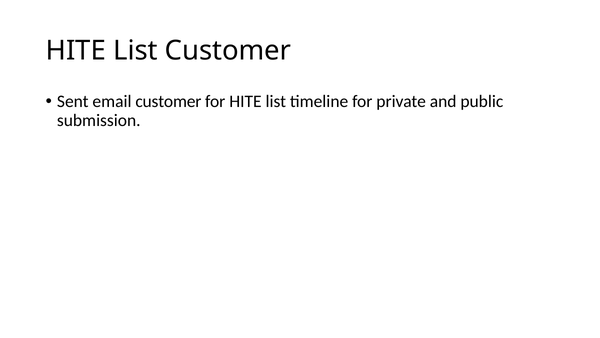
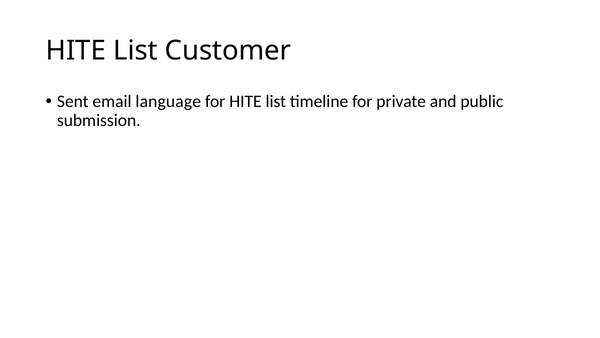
email customer: customer -> language (168, 101)
